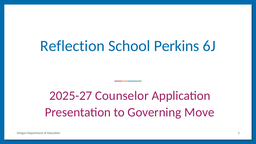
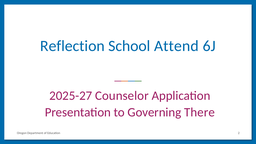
Perkins: Perkins -> Attend (176, 46)
Move: Move -> There (199, 112)
